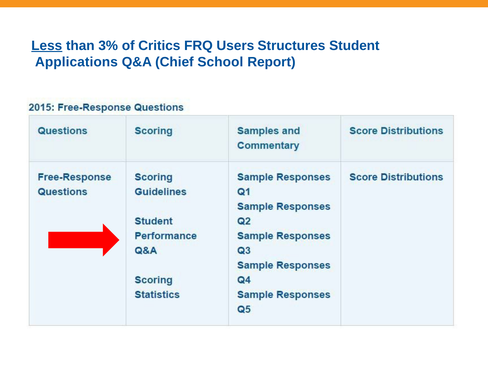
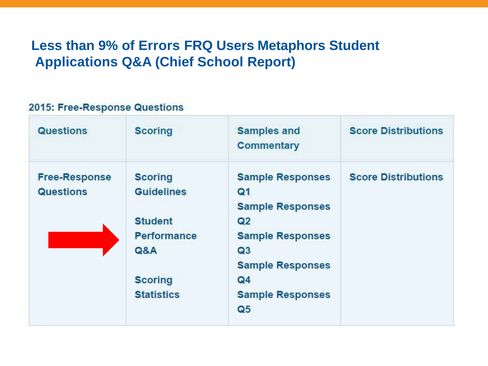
Less underline: present -> none (47, 46)
3%: 3% -> 9% (108, 46)
Critics: Critics -> Errors (159, 46)
Structures: Structures -> Metaphors (291, 46)
